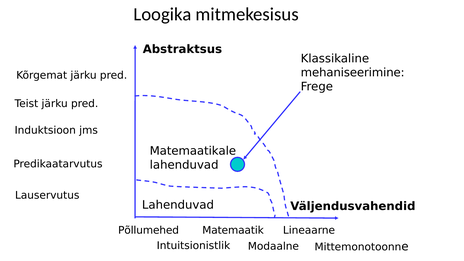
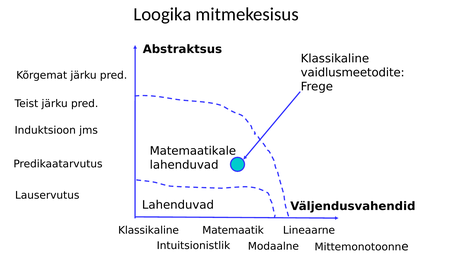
mehaniseerimine: mehaniseerimine -> vaidlusmeetodite (353, 73)
Põllumehed: Põllumehed -> Klassikaline (149, 230)
